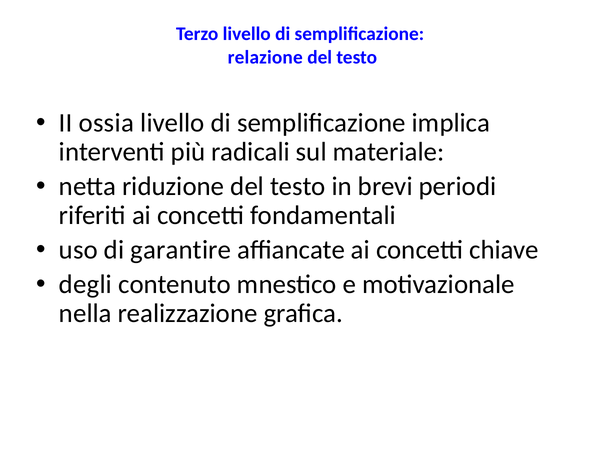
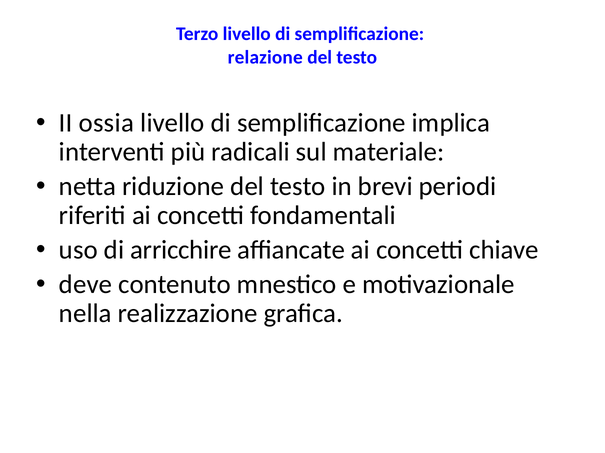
garantire: garantire -> arricchire (181, 250)
degli: degli -> deve (86, 285)
